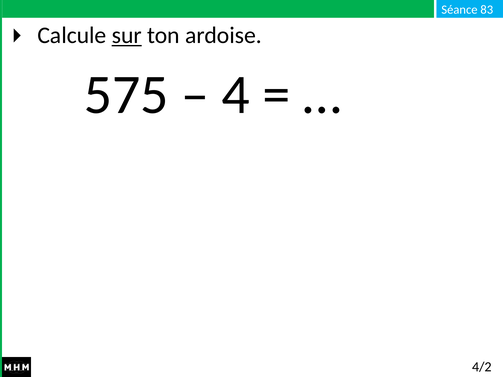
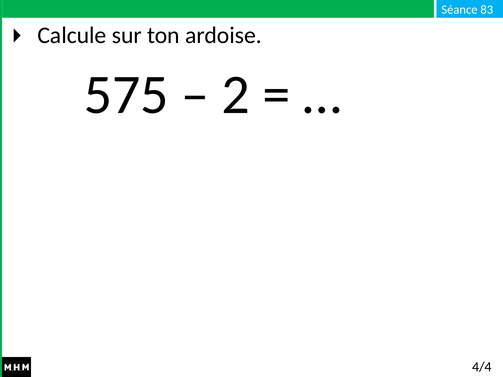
sur underline: present -> none (127, 35)
4: 4 -> 2 (236, 95)
4/2: 4/2 -> 4/4 (482, 367)
